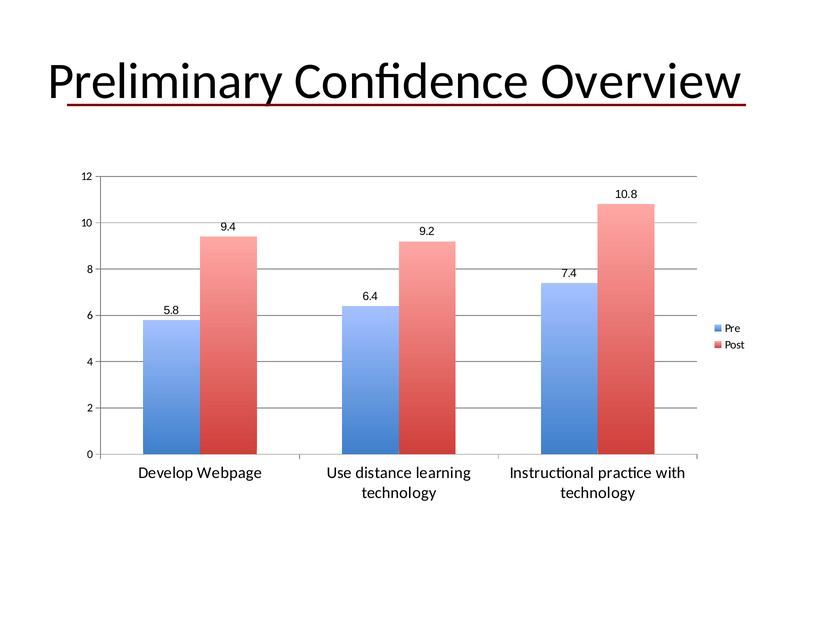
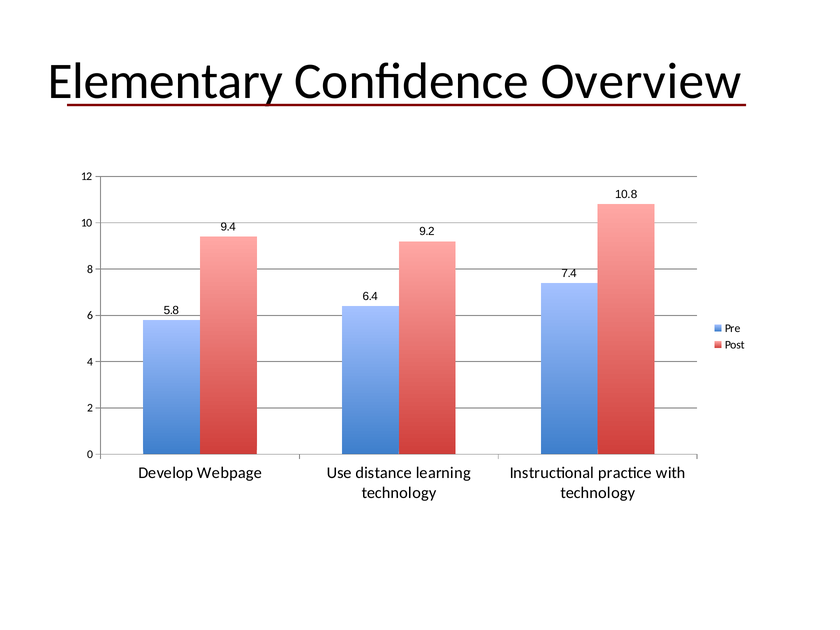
Preliminary: Preliminary -> Elementary (165, 81)
